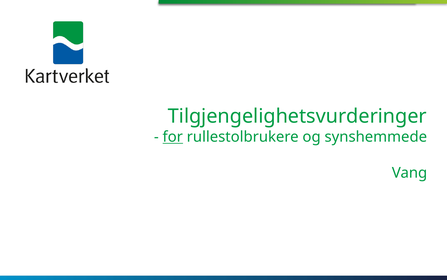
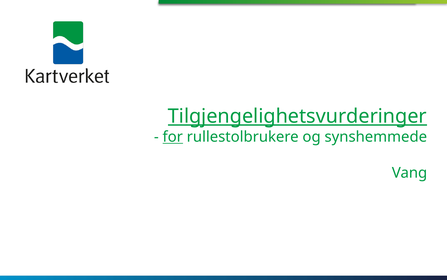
Tilgjengelighetsvurderinger underline: none -> present (297, 116)
